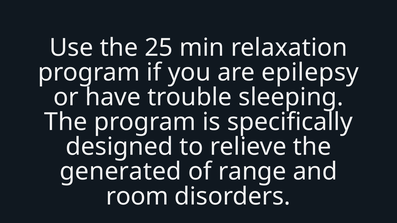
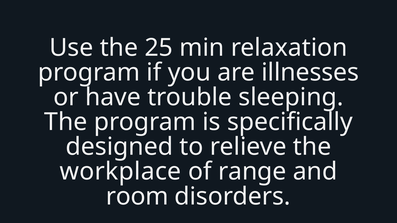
epilepsy: epilepsy -> illnesses (310, 73)
generated: generated -> workplace (120, 172)
